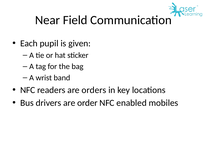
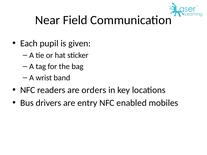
order: order -> entry (87, 103)
